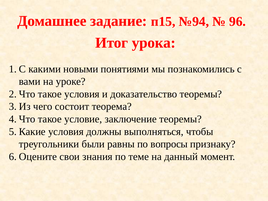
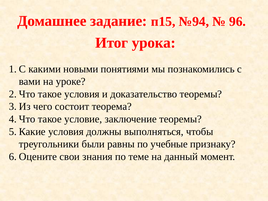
вопросы: вопросы -> учебные (169, 144)
